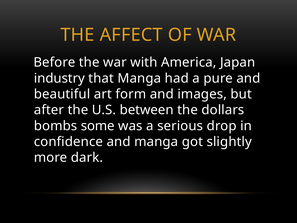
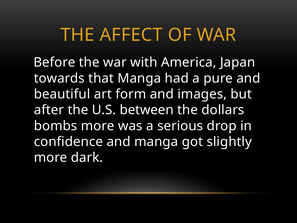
industry: industry -> towards (59, 78)
bombs some: some -> more (98, 126)
